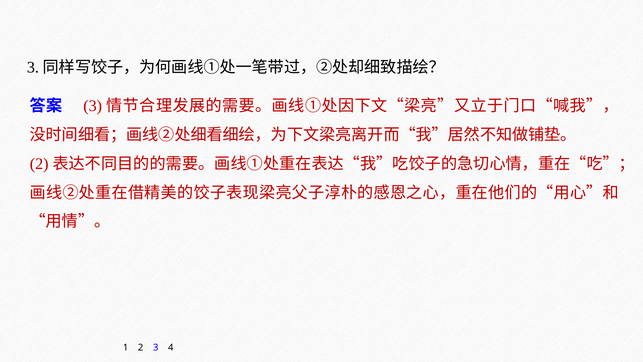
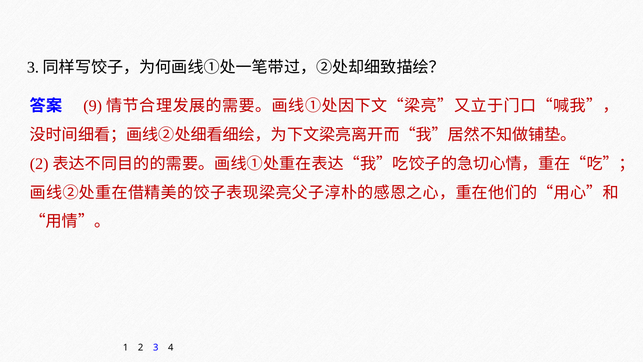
3: 3 -> 9 (93, 106)
